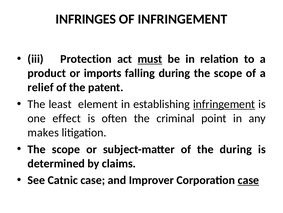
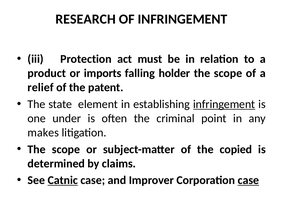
INFRINGES: INFRINGES -> RESEARCH (86, 19)
must underline: present -> none (150, 59)
falling during: during -> holder (174, 73)
least: least -> state (60, 104)
effect: effect -> under (67, 118)
the during: during -> copied (236, 149)
Catnic underline: none -> present (63, 180)
